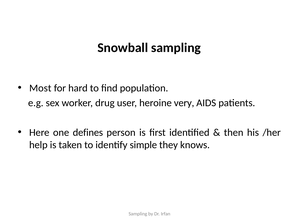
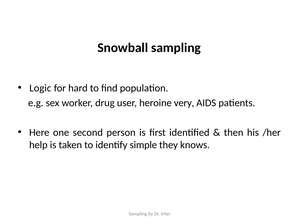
Most: Most -> Logic (40, 88)
defines: defines -> second (88, 133)
